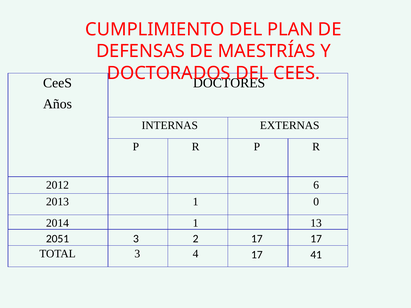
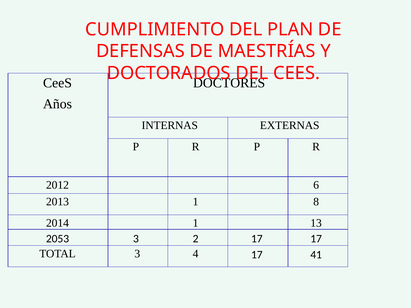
0: 0 -> 8 (316, 202)
2051: 2051 -> 2053 (57, 239)
